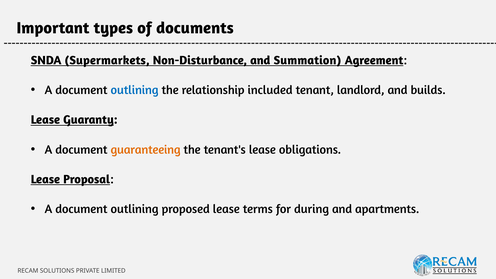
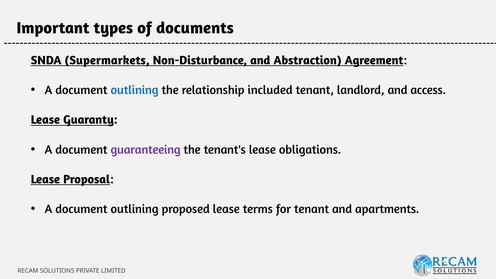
Summation: Summation -> Abstraction (308, 60)
builds: builds -> access (428, 90)
guaranteeing colour: orange -> purple (146, 150)
for during: during -> tenant (312, 209)
